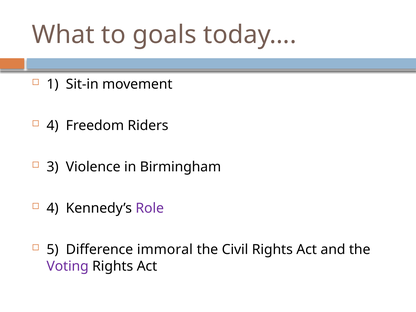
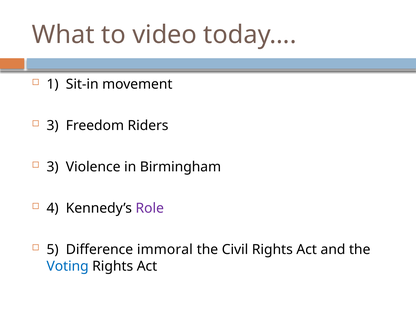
goals: goals -> video (165, 35)
4: 4 -> 3 (53, 126)
Voting colour: purple -> blue (68, 266)
